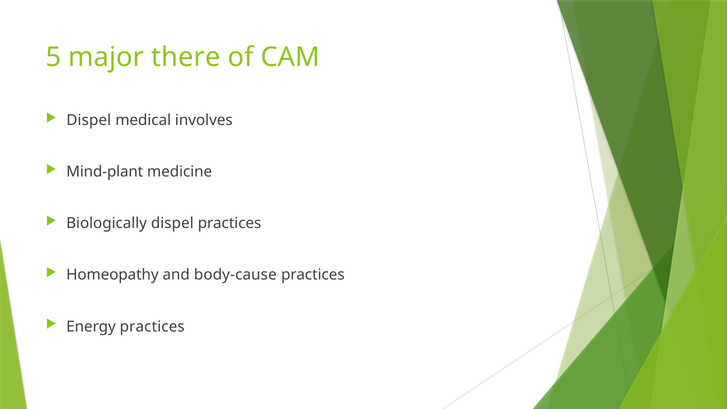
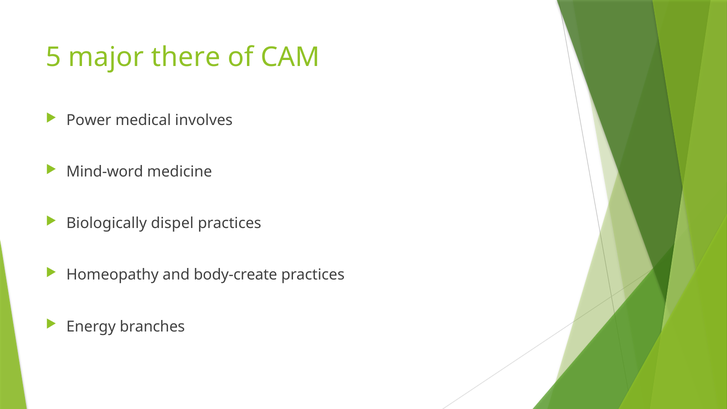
Dispel: Dispel -> Power (89, 120)
Mind-plant: Mind-plant -> Mind-word (105, 172)
body-cause: body-cause -> body-create (235, 275)
Energy practices: practices -> branches (152, 326)
